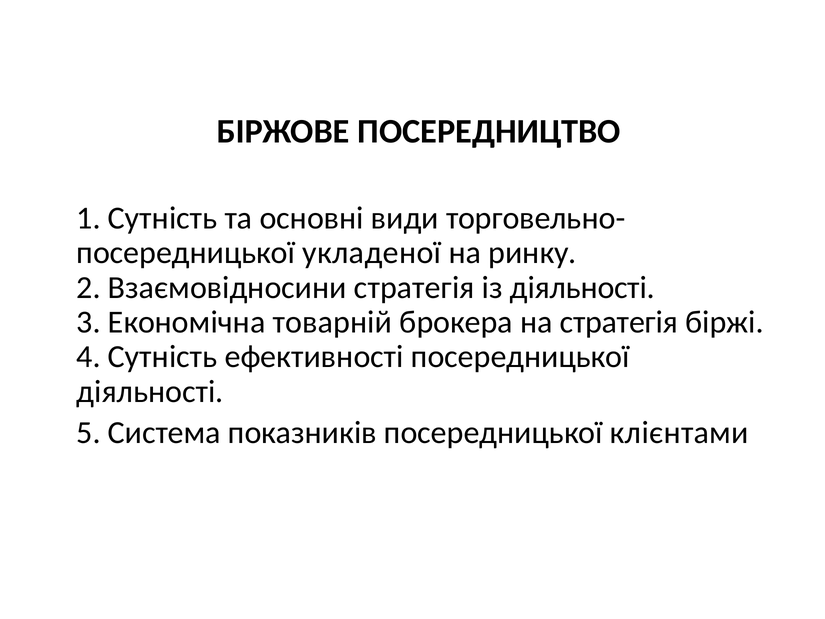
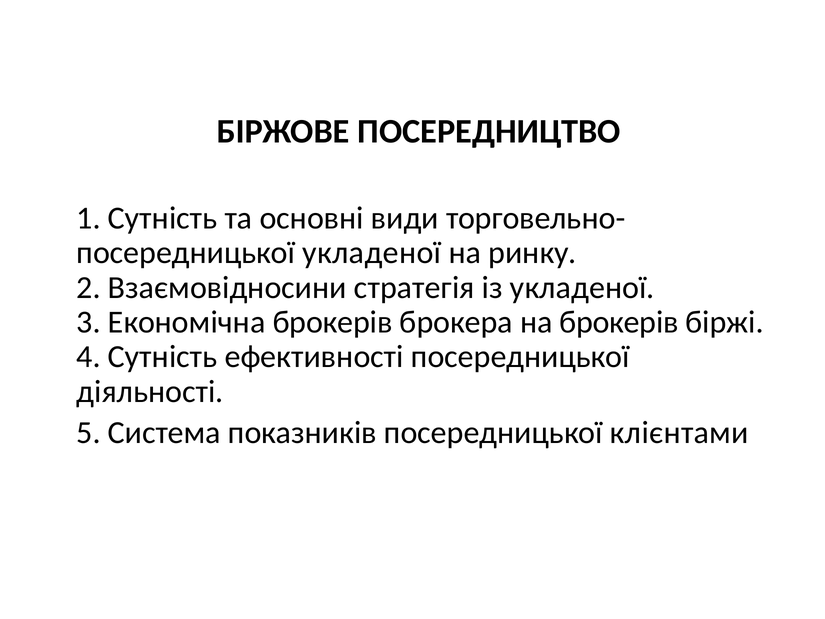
із діяльності: діяльності -> укладеної (582, 287)
Економічна товарній: товарній -> брокерів (332, 322)
на стратегія: стратегія -> брокерів (619, 322)
